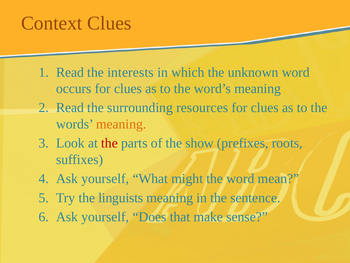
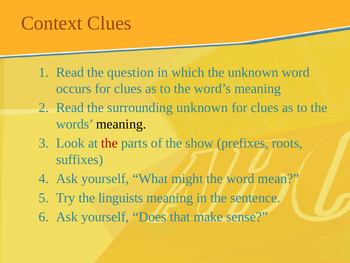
interests: interests -> question (131, 72)
surrounding resources: resources -> unknown (202, 108)
meaning colour: orange -> black (121, 124)
